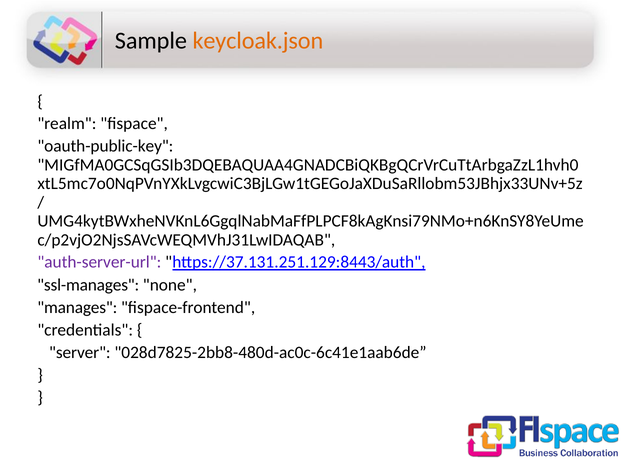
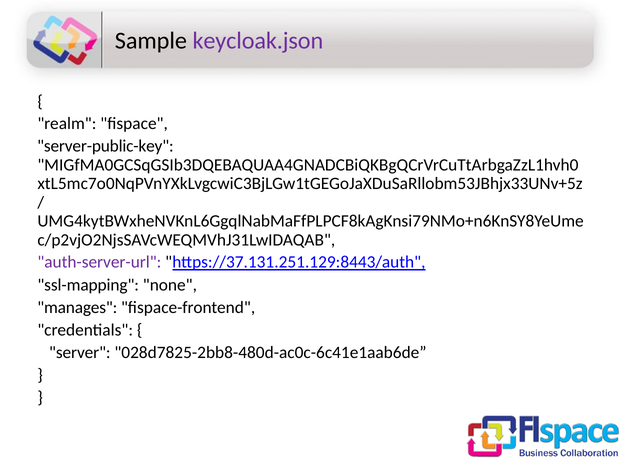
keycloak.json colour: orange -> purple (258, 41)
oauth-public-key: oauth-public-key -> server-public-key (105, 146)
ssl-manages: ssl-manages -> ssl-mapping (88, 285)
